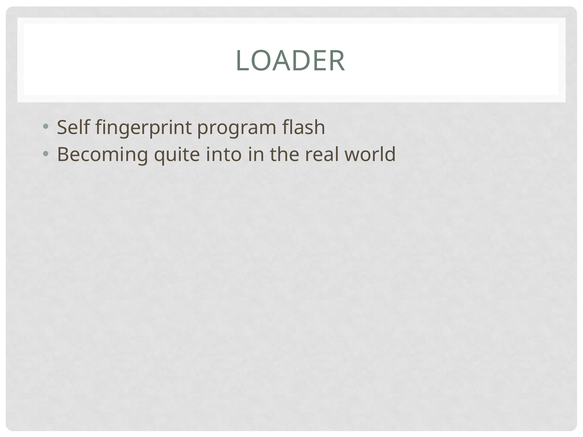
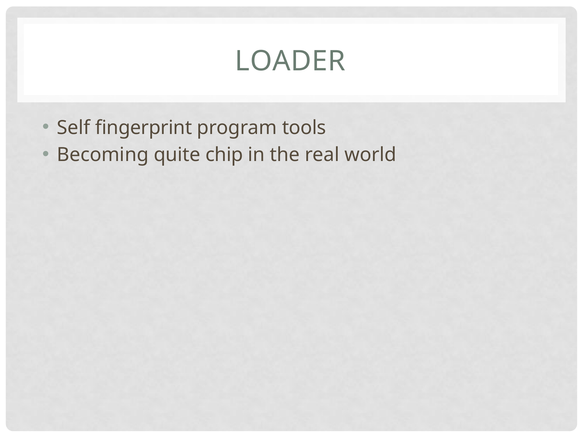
flash: flash -> tools (304, 128)
into: into -> chip (224, 155)
